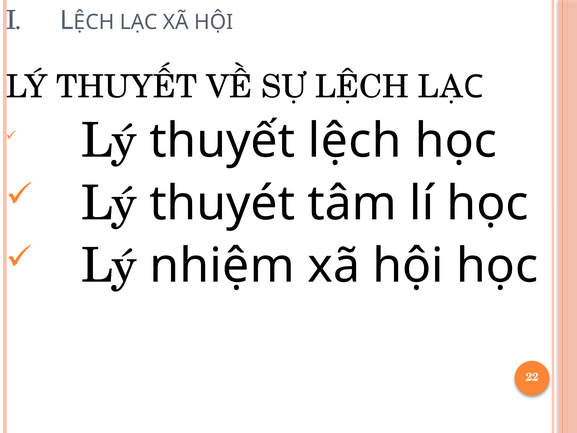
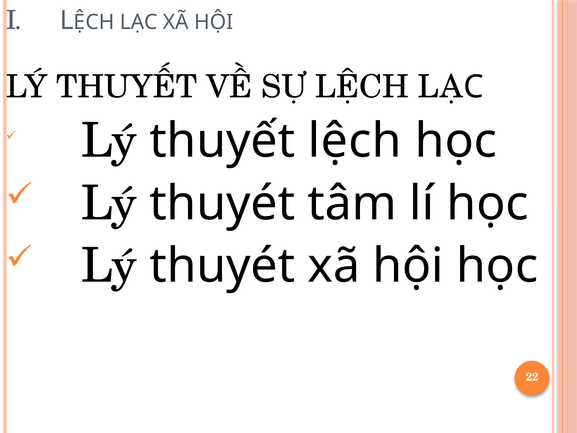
nhiệm: nhiệm -> thuyét (222, 266)
